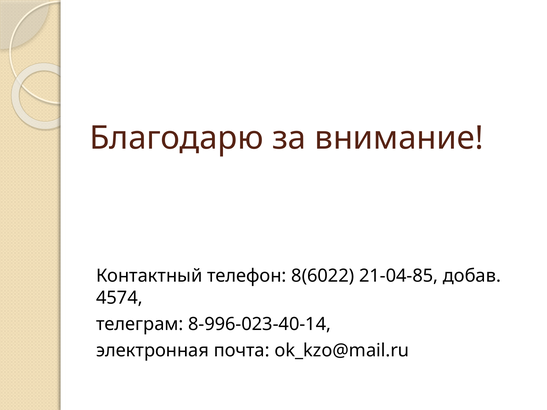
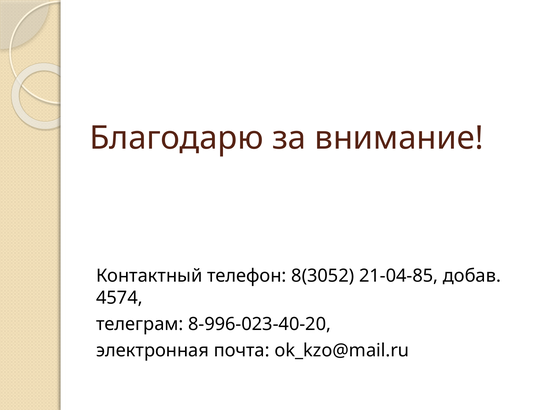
8(6022: 8(6022 -> 8(3052 (323, 276)
8-996-023-40-14: 8-996-023-40-14 -> 8-996-023-40-20 (260, 324)
